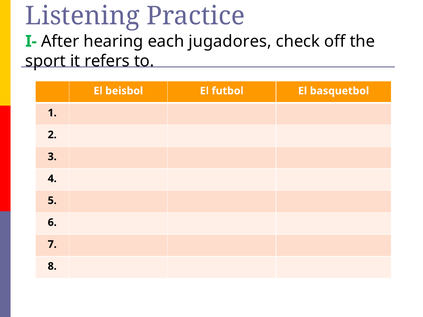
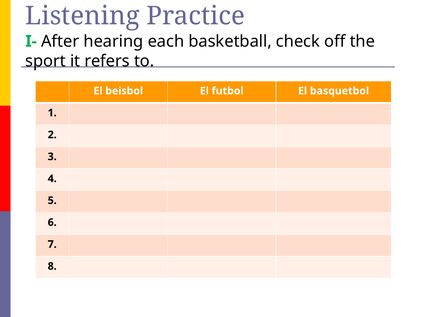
jugadores: jugadores -> basketball (230, 41)
